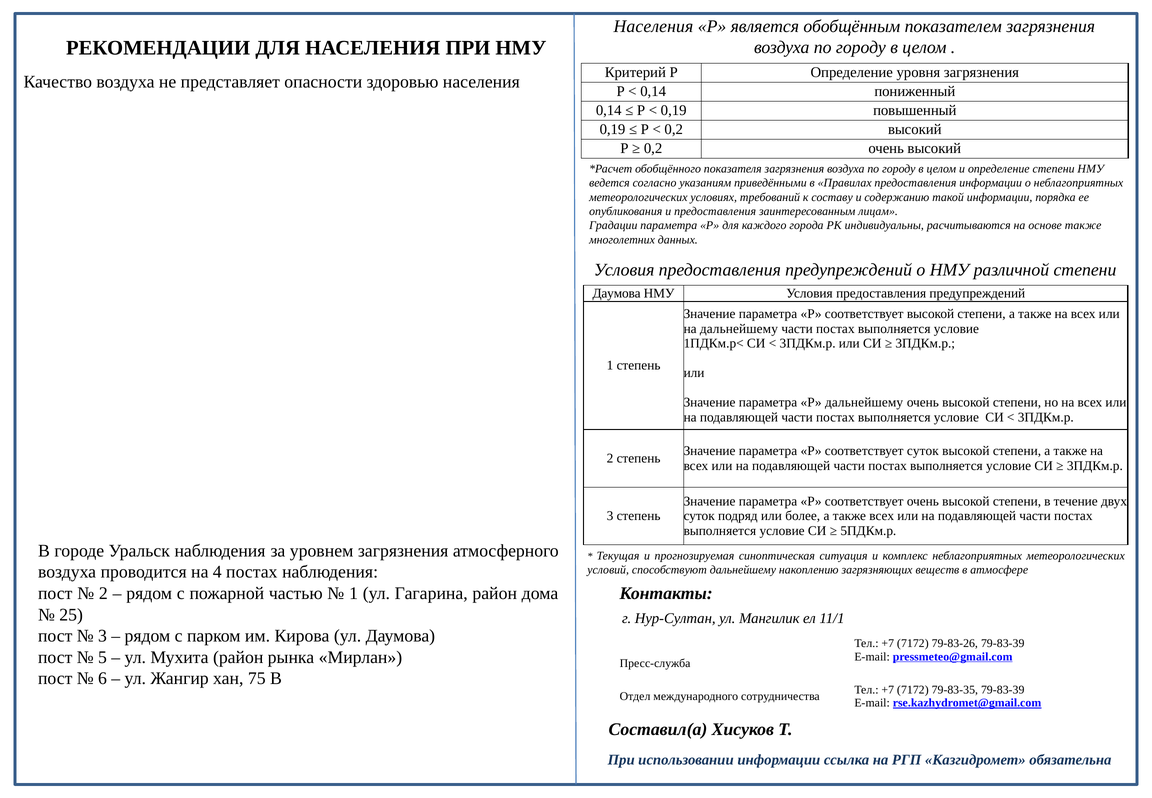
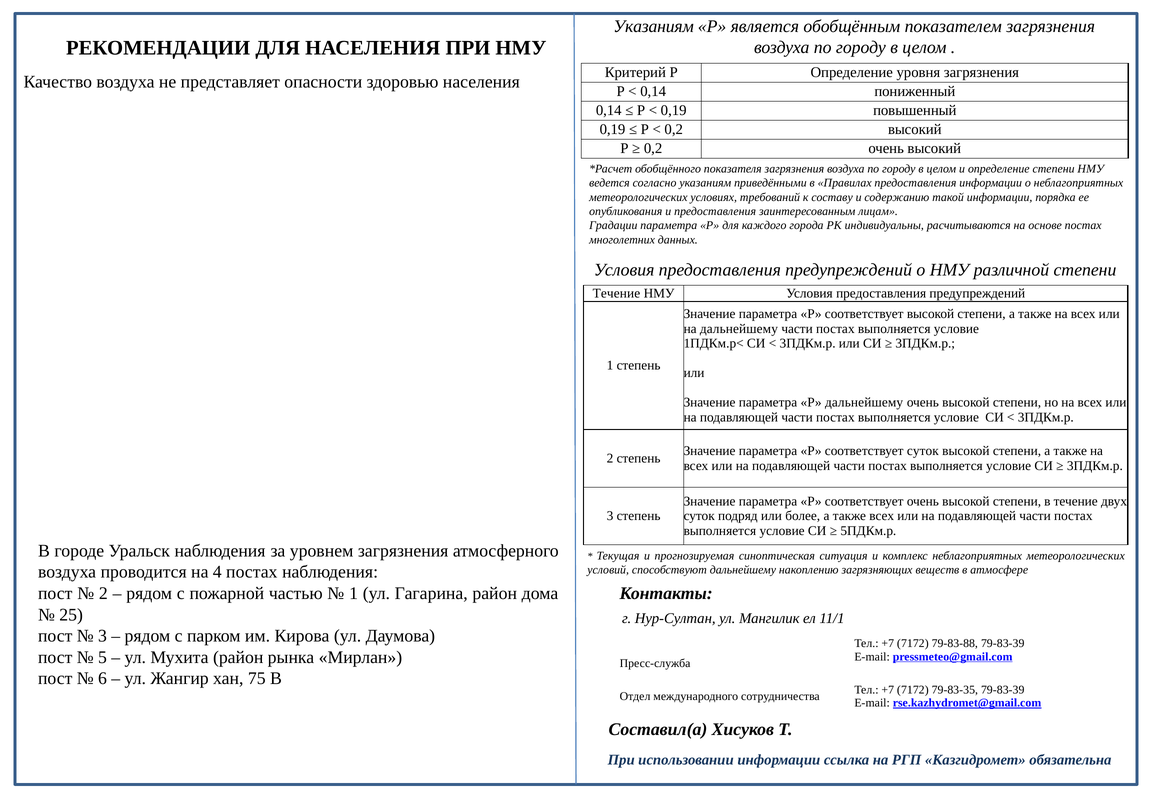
Населения: Населения -> Указаниям (654, 26)
основе также: также -> постах (1083, 225)
Даумова: Даумова -> Течение (616, 293)
79-83-26: 79-83-26 -> 79-83-88 (955, 643)
